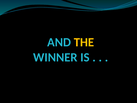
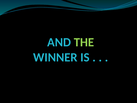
THE colour: yellow -> light green (84, 42)
